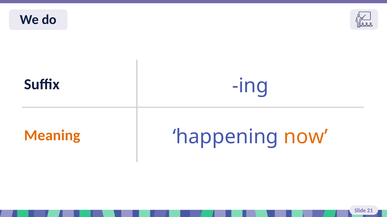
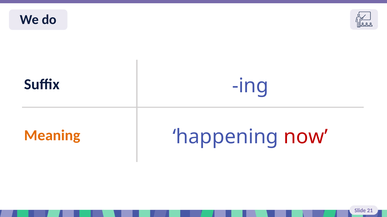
now colour: orange -> red (306, 137)
